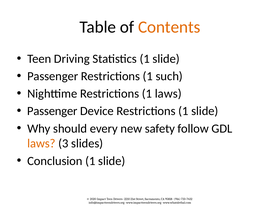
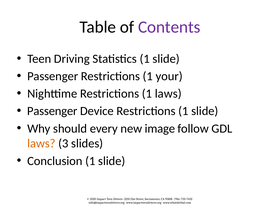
Contents colour: orange -> purple (169, 27)
such: such -> your (169, 76)
safety: safety -> image (160, 129)
